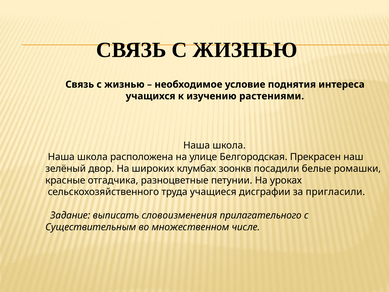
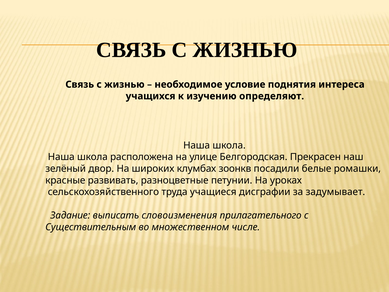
растениями: растениями -> определяют (272, 96)
отгадчика: отгадчика -> развивать (113, 180)
пригласили: пригласили -> задумывает (335, 192)
